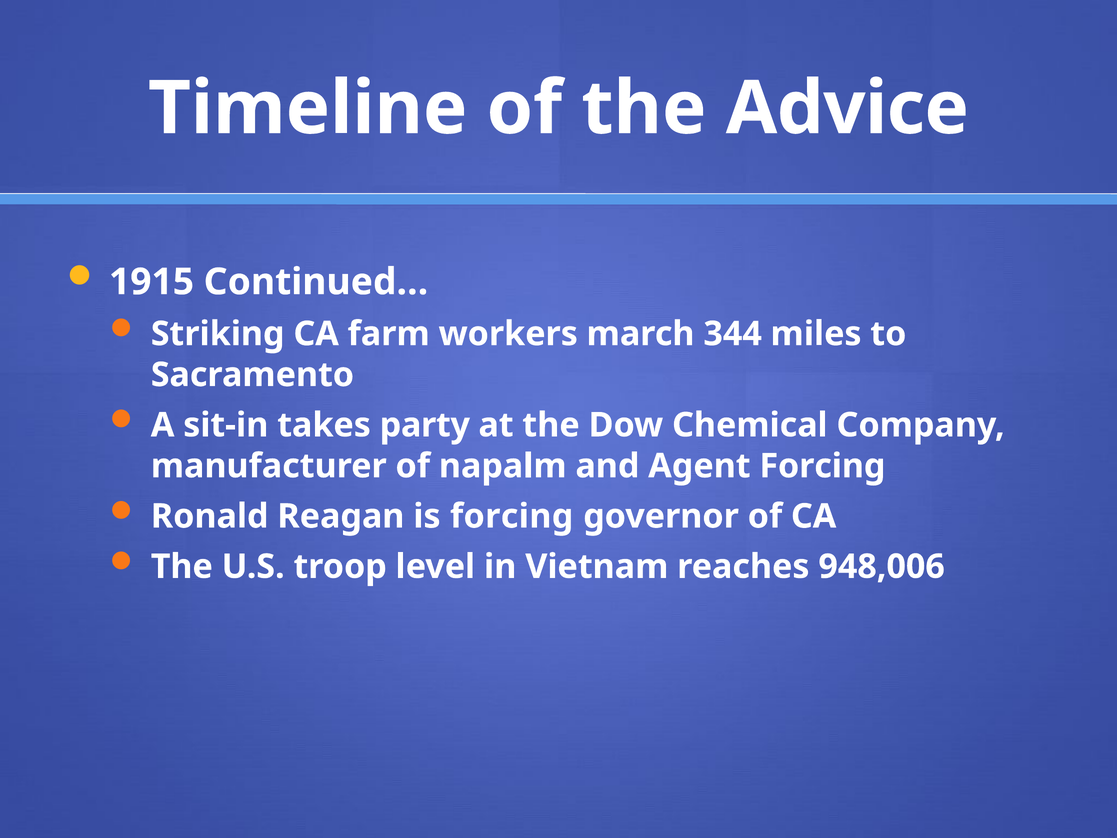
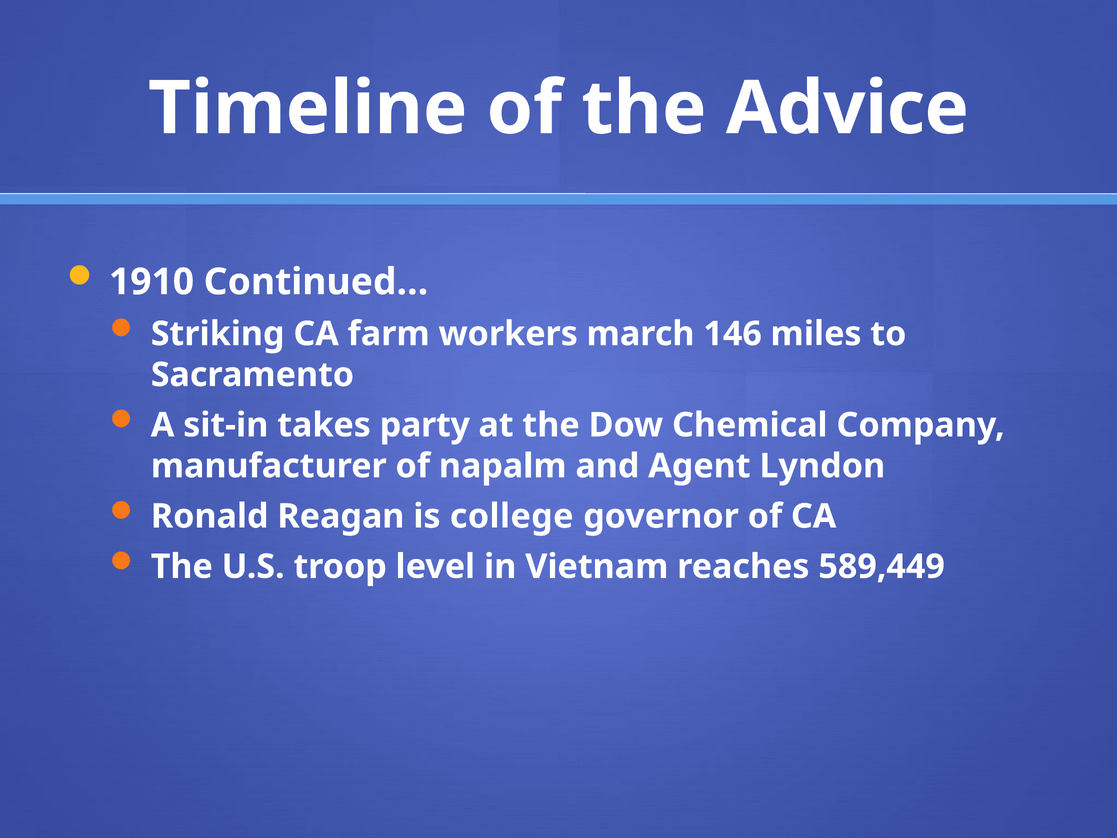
1915: 1915 -> 1910 (151, 282)
344: 344 -> 146 (733, 334)
Agent Forcing: Forcing -> Lyndon (822, 466)
is forcing: forcing -> college (512, 516)
948,006: 948,006 -> 589,449 (882, 566)
